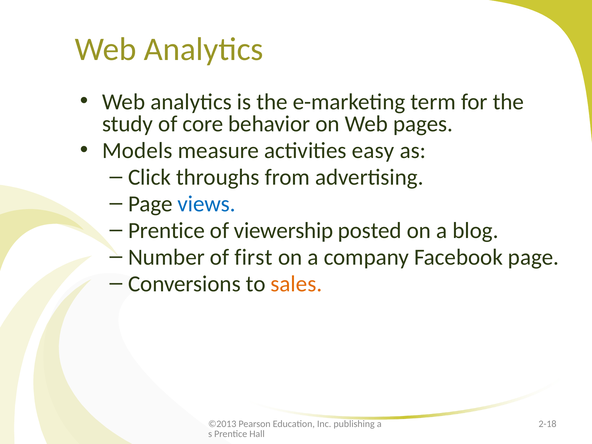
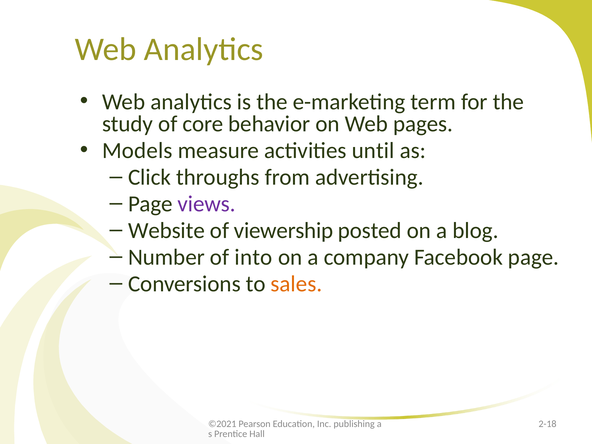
easy: easy -> until (373, 151)
views colour: blue -> purple (207, 204)
Prentice: Prentice -> Website (166, 231)
first: first -> into (253, 257)
©2013: ©2013 -> ©2021 (222, 424)
